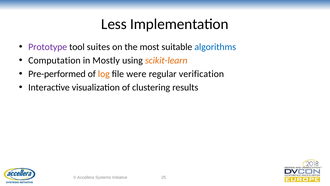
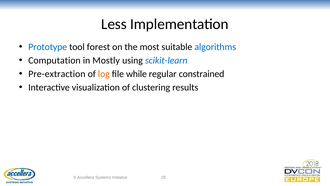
Prototype colour: purple -> blue (48, 47)
suites: suites -> forest (98, 47)
scikit-learn colour: orange -> blue (166, 60)
Pre-performed: Pre-performed -> Pre-extraction (57, 74)
were: were -> while (136, 74)
verification: verification -> constrained (202, 74)
